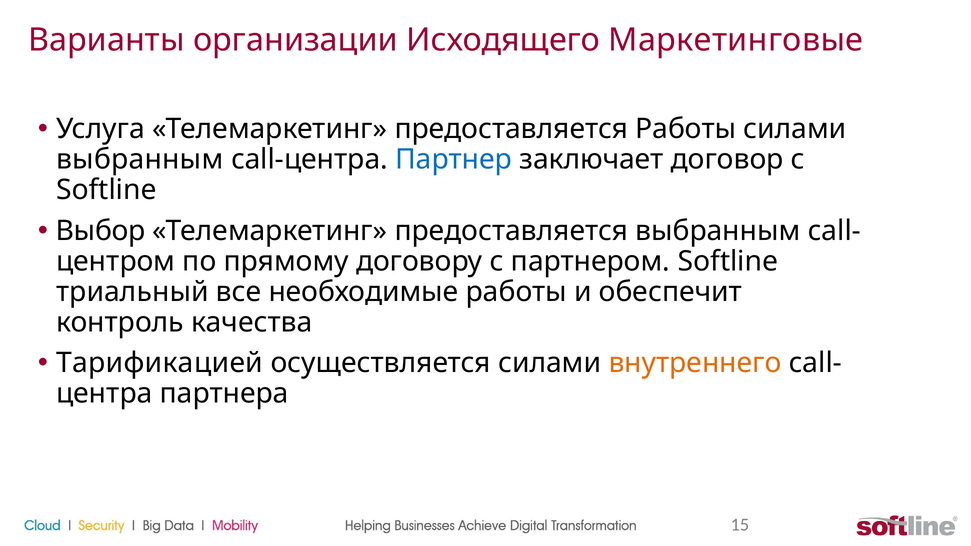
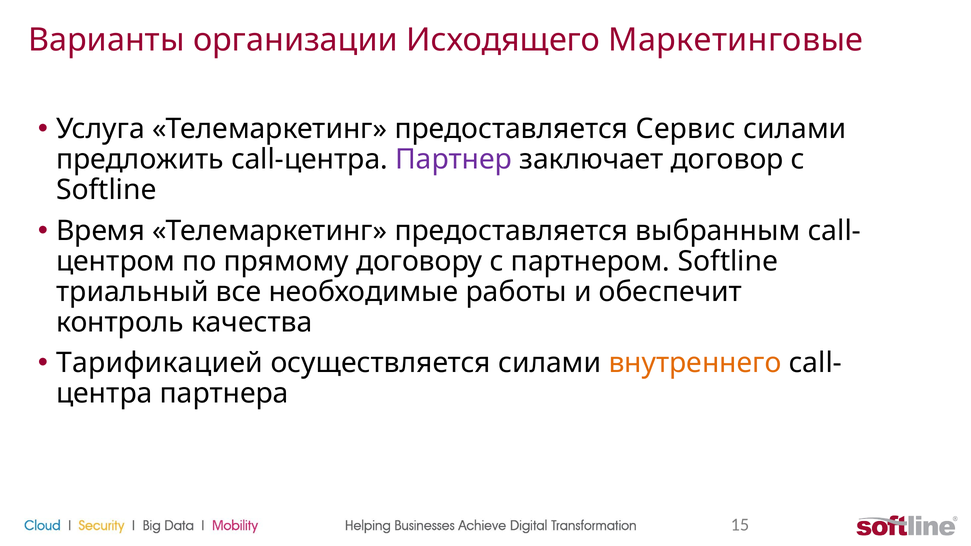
предоставляется Работы: Работы -> Сервис (686, 129)
выбранным: выбранным -> предложить (140, 160)
Партнер colour: blue -> purple (454, 160)
Выбор: Выбор -> Время (101, 231)
